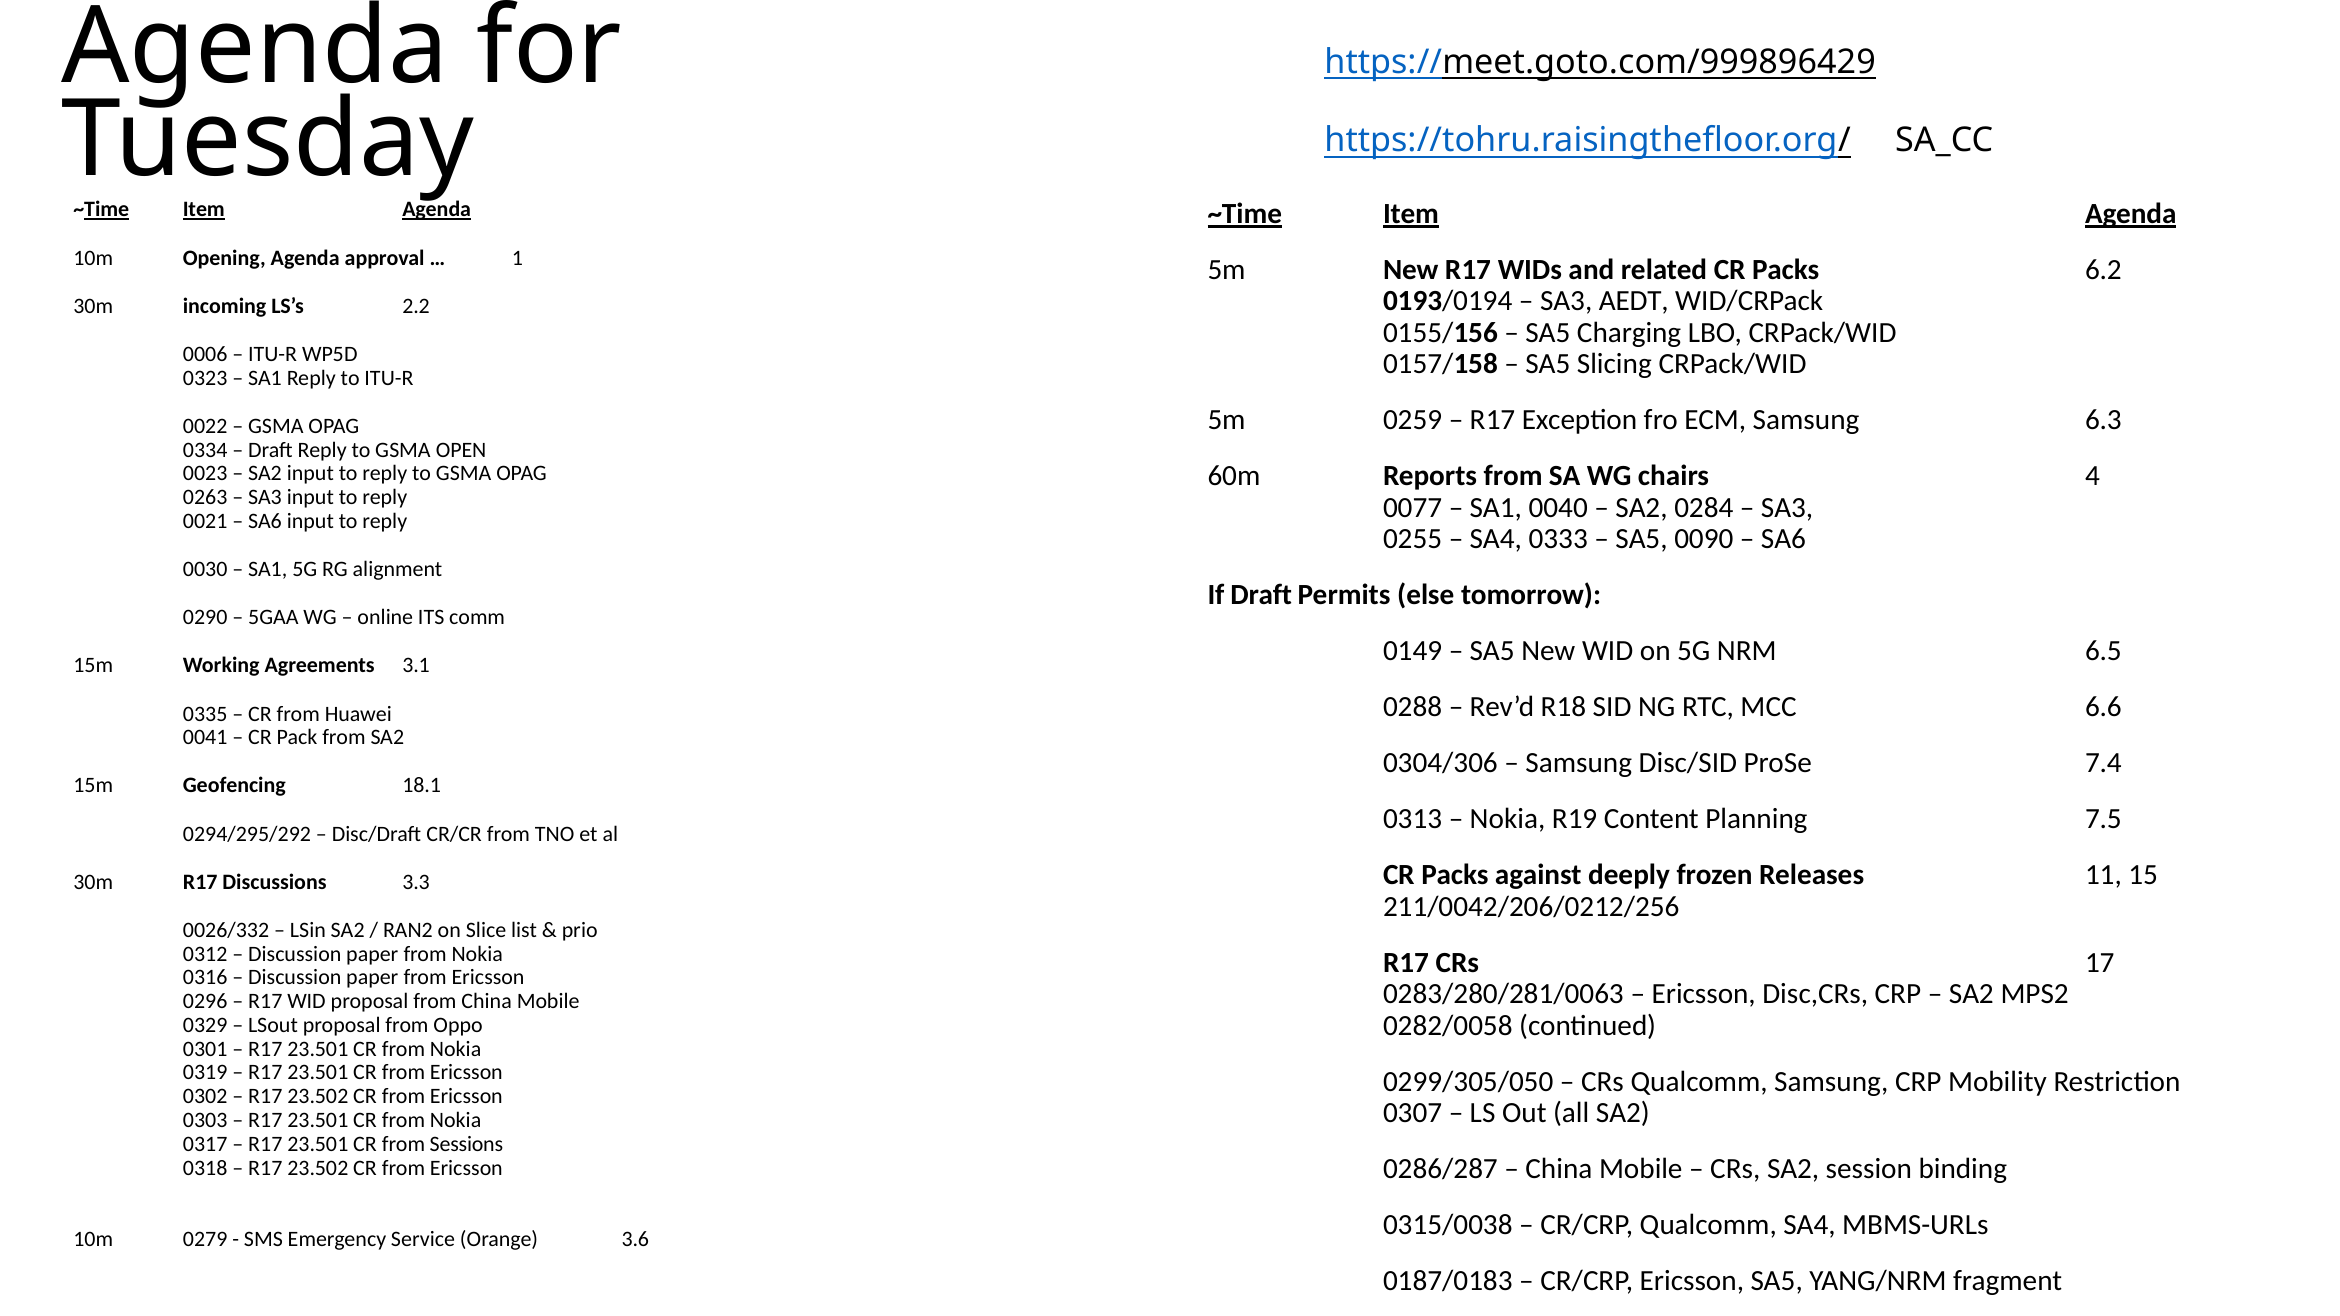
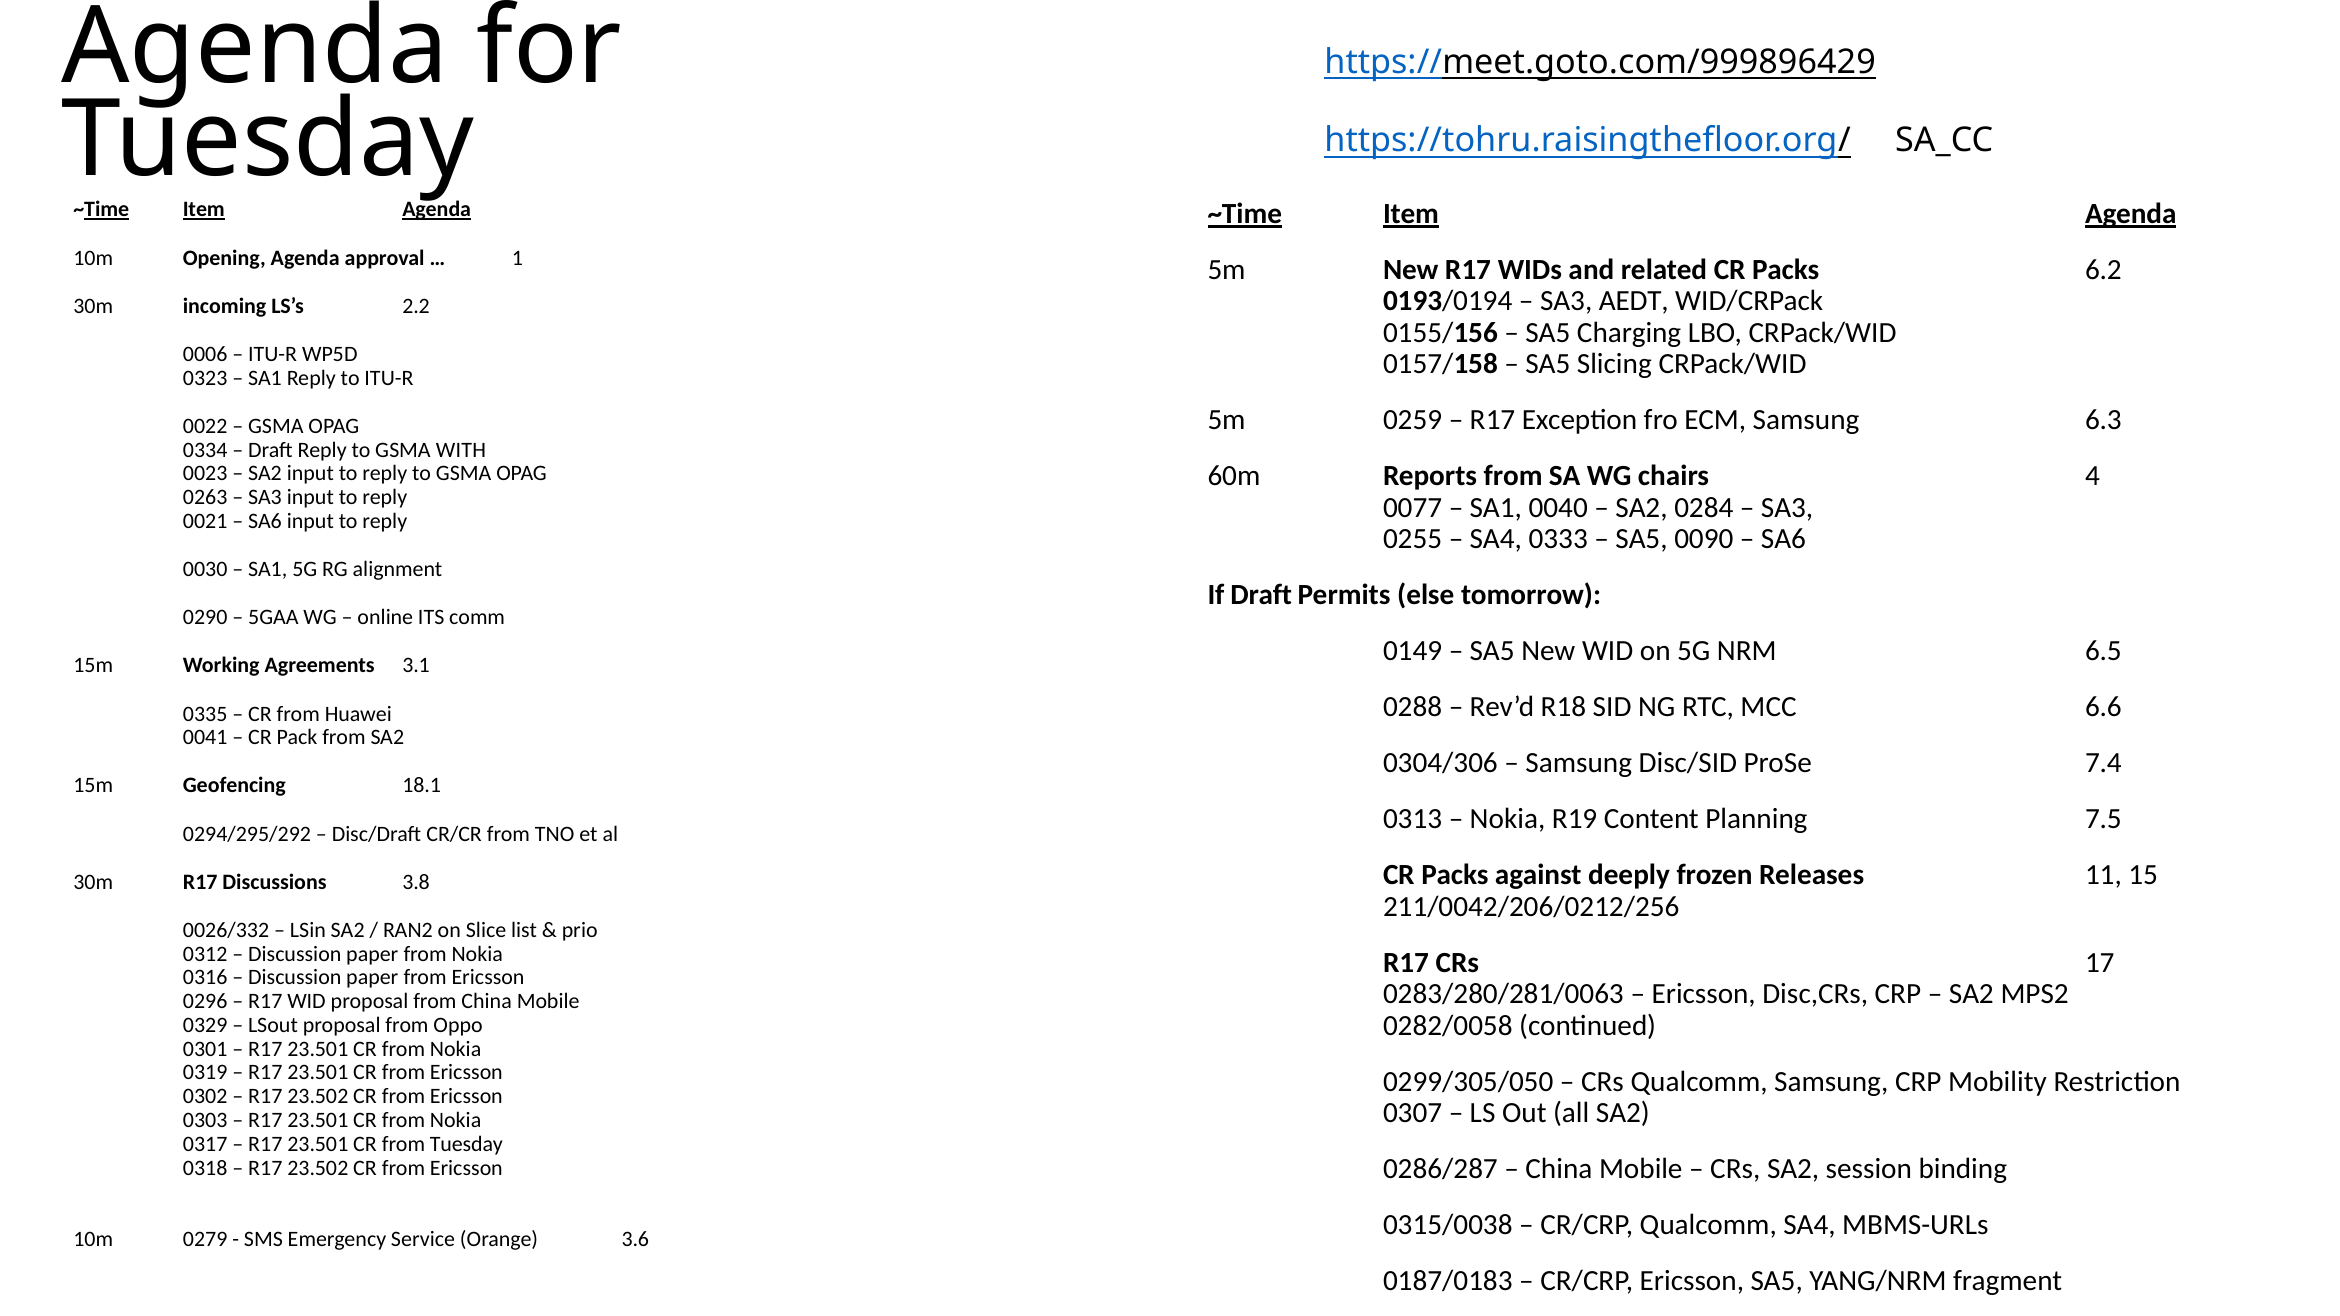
OPEN: OPEN -> WITH (461, 450)
3.3: 3.3 -> 3.8 (416, 882)
from Sessions: Sessions -> Tuesday (466, 1144)
